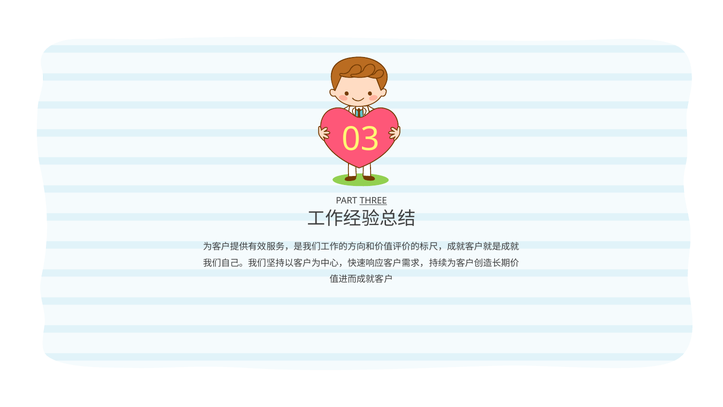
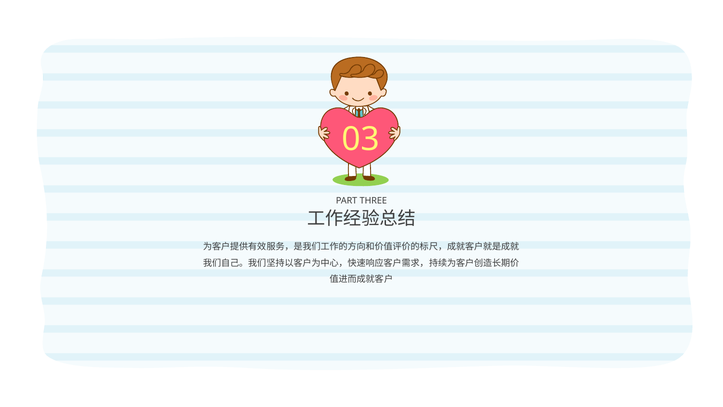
THREE underline: present -> none (373, 201)
